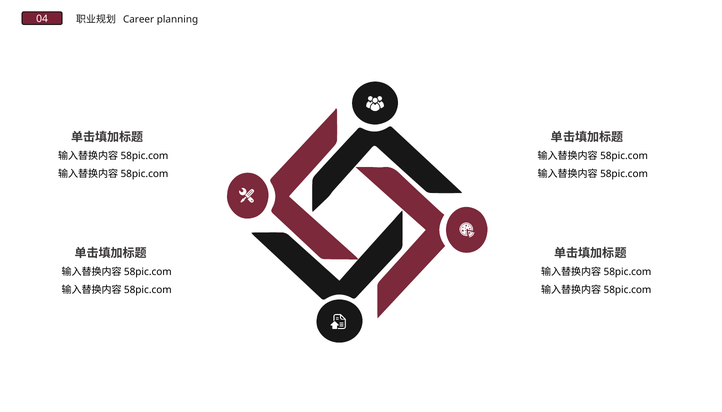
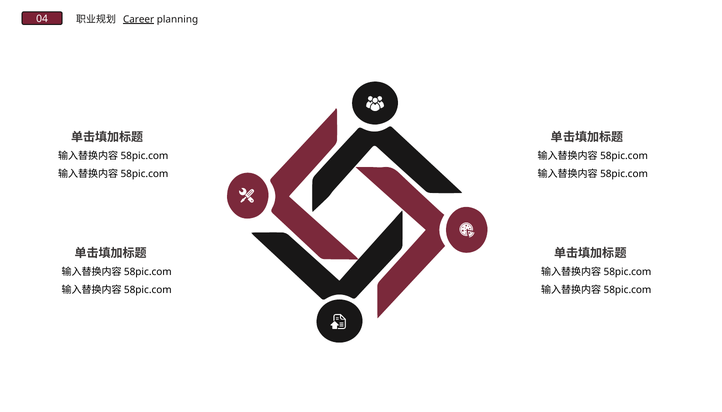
Career underline: none -> present (139, 19)
